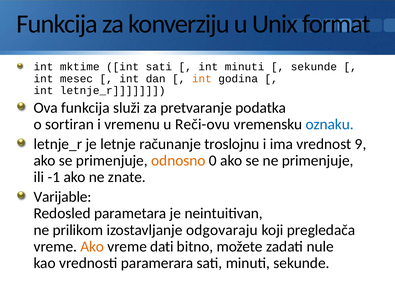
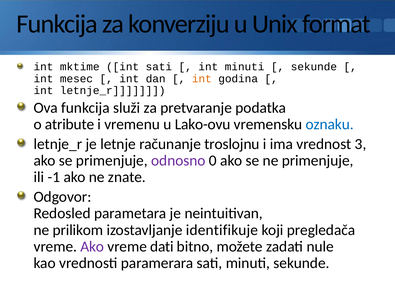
sortiran: sortiran -> atribute (70, 124)
Reči-ovu: Reči-ovu -> Lako-ovu (203, 124)
9: 9 -> 3 (361, 144)
odnosno colour: orange -> purple (178, 161)
Varijable: Varijable -> Odgovor (63, 197)
odgovaraju: odgovaraju -> identifikuje (222, 230)
Ako colour: orange -> purple (92, 247)
